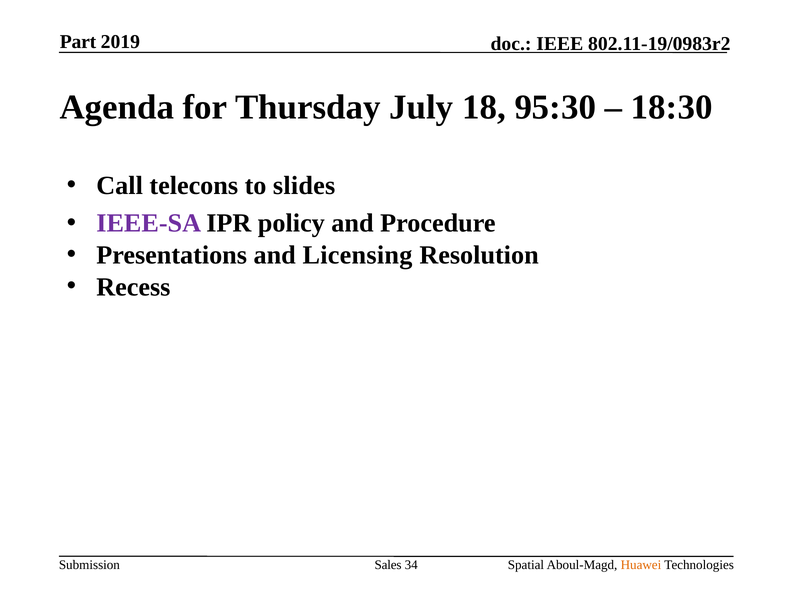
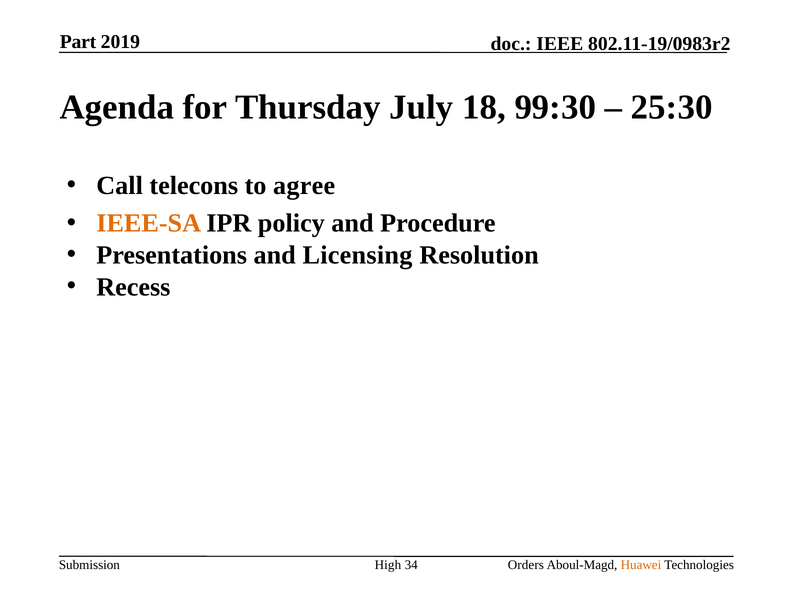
95:30: 95:30 -> 99:30 (555, 107)
18:30: 18:30 -> 25:30 (672, 107)
slides: slides -> agree (304, 186)
IEEE-SA colour: purple -> orange (149, 224)
Sales: Sales -> High (388, 565)
Spatial: Spatial -> Orders (526, 565)
